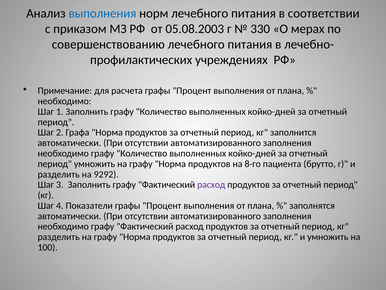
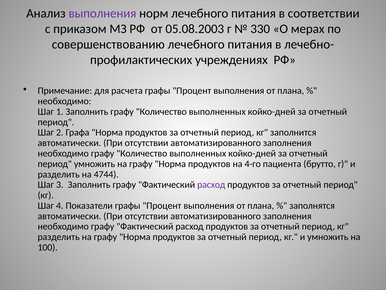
выполнения colour: blue -> purple (102, 13)
8-го: 8-го -> 4-го (253, 164)
9292: 9292 -> 4744 (106, 174)
